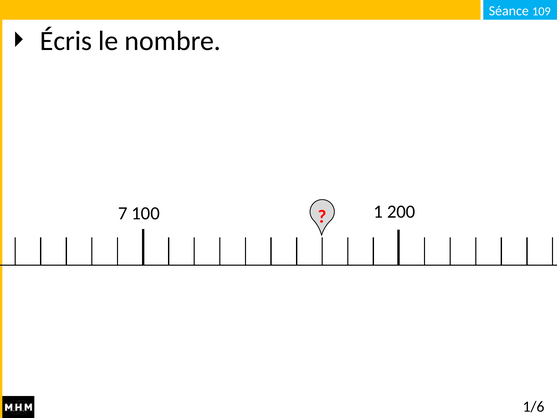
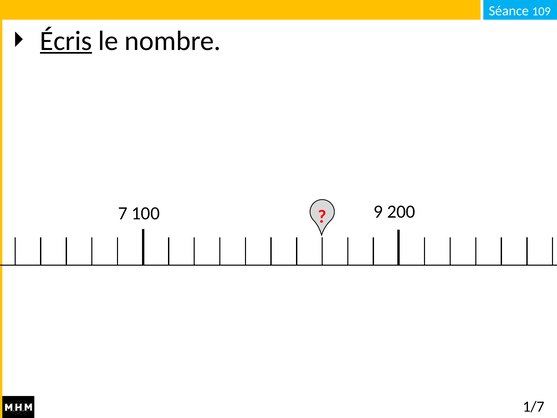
Écris underline: none -> present (66, 41)
1: 1 -> 9 (378, 212)
1/6: 1/6 -> 1/7 (534, 406)
